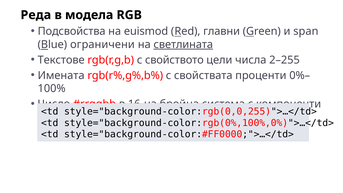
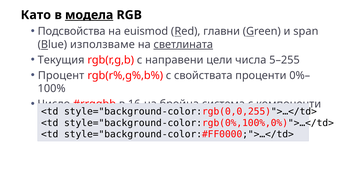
Реда: Реда -> Като (36, 15)
модела underline: none -> present (89, 15)
ограничени: ограничени -> използваме (102, 44)
Текстове: Текстове -> Текущия (61, 60)
свойството: свойството -> направени (174, 60)
2–255: 2–255 -> 5–255 (285, 60)
Имената: Имената -> Процент (61, 75)
